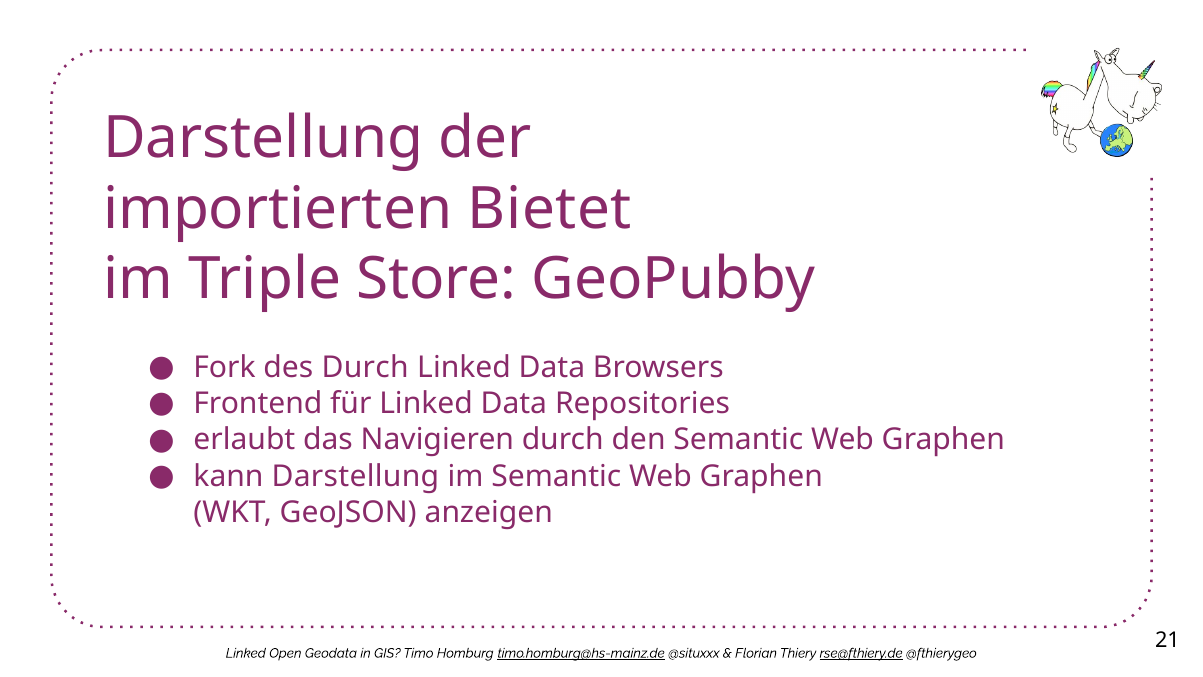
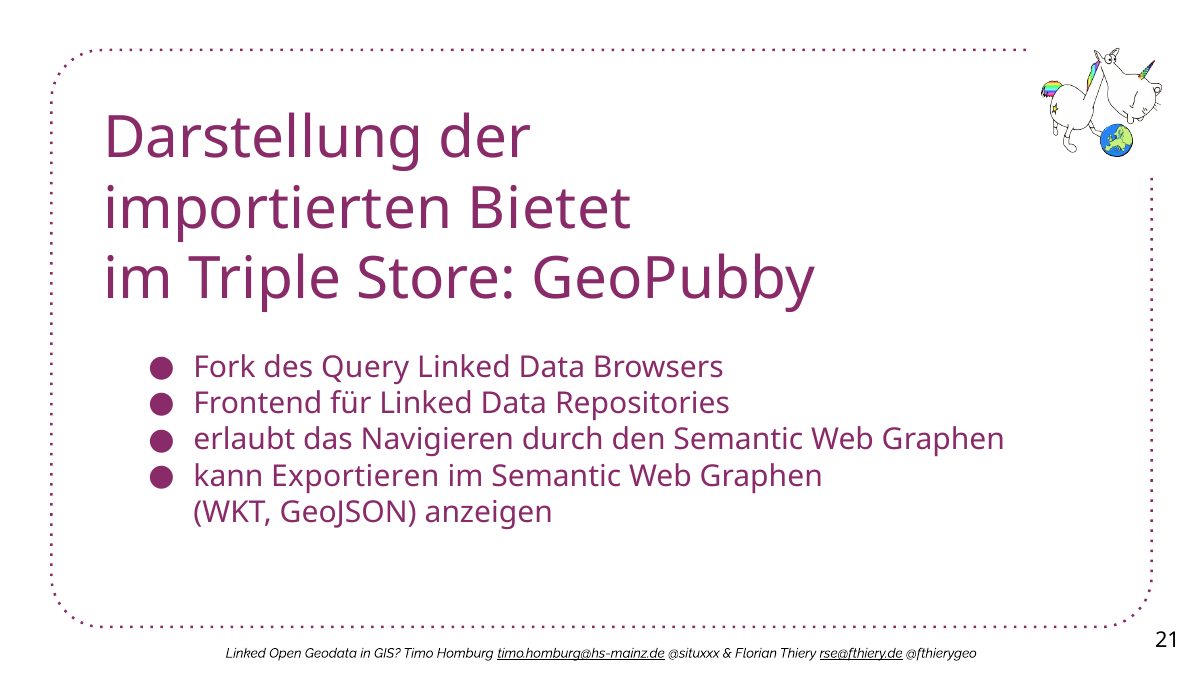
des Durch: Durch -> Query (365, 368)
kann Darstellung: Darstellung -> Exportieren (355, 476)
